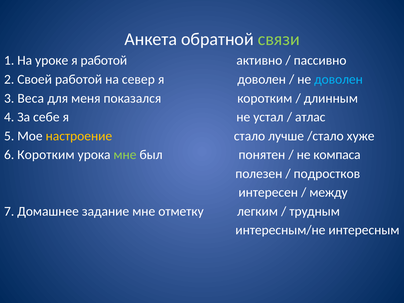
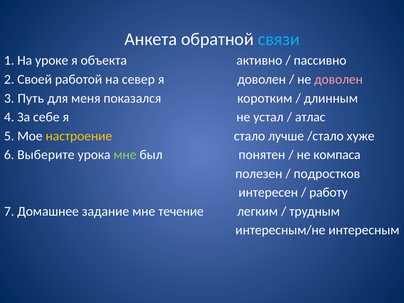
связи colour: light green -> light blue (279, 39)
я работой: работой -> объекта (104, 61)
доволен colour: light blue -> pink (339, 79)
Веса: Веса -> Путь (31, 98)
6 Коротким: Коротким -> Выберите (46, 155)
между: между -> работу (329, 192)
отметку: отметку -> течение (181, 211)
